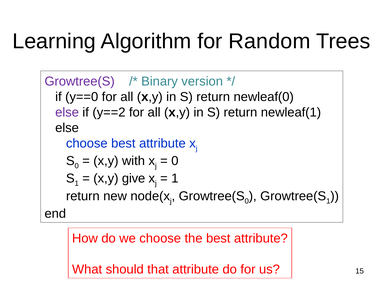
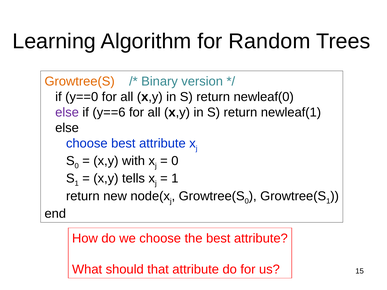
Growtree(S colour: purple -> orange (80, 81)
y==2: y==2 -> y==6 (109, 112)
give: give -> tells (133, 179)
